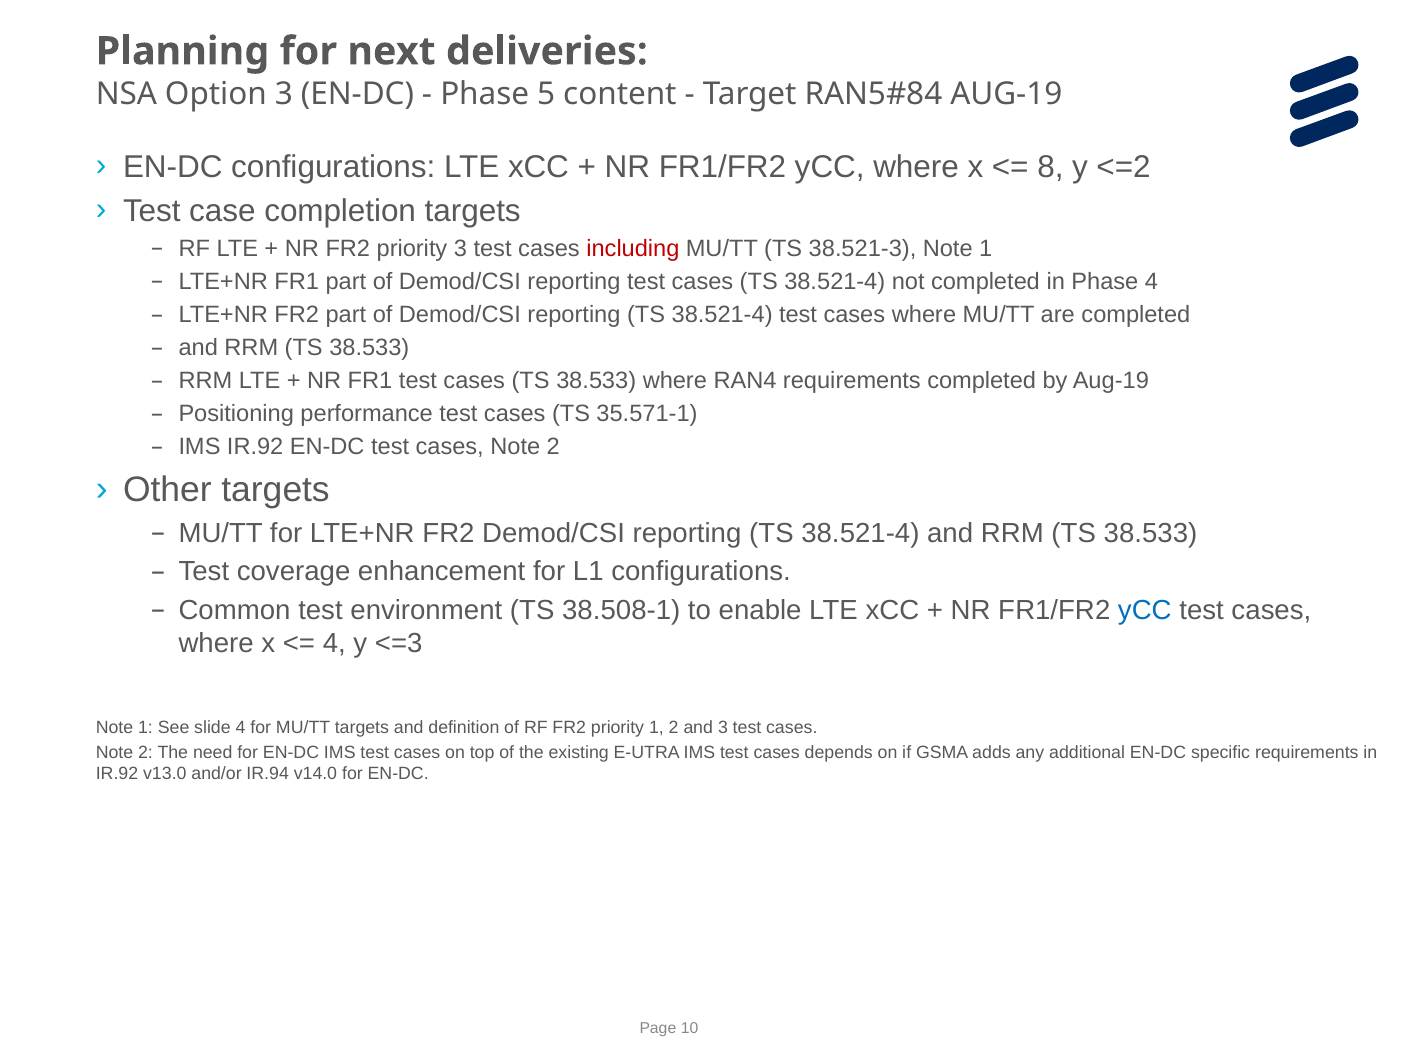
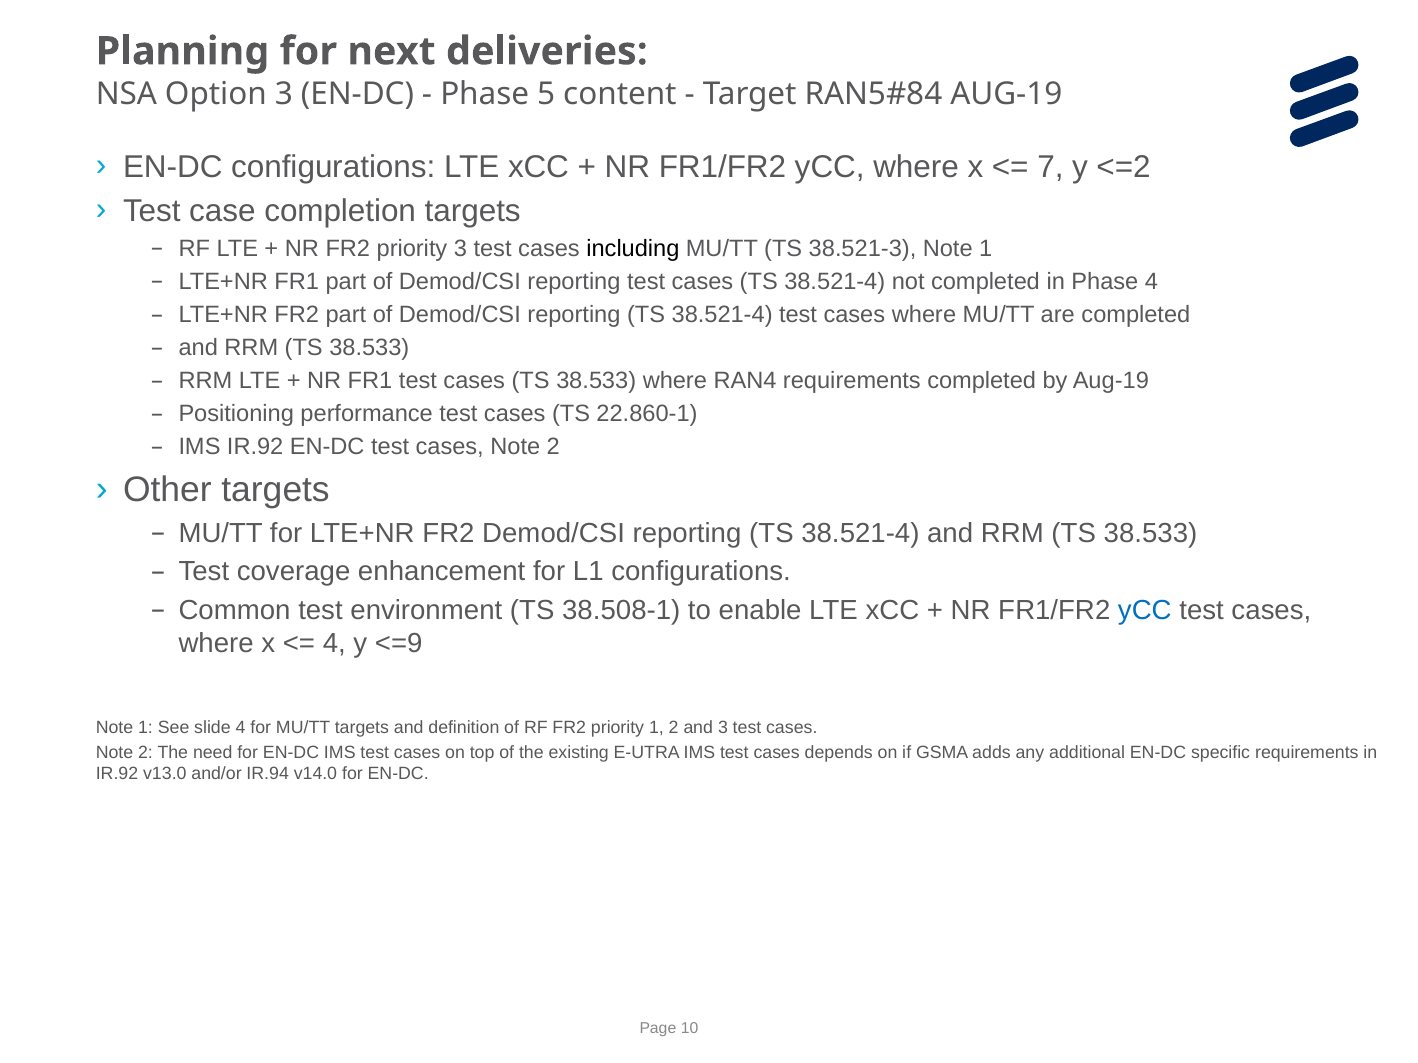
8: 8 -> 7 (1050, 167)
including colour: red -> black (633, 249)
35.571-1: 35.571-1 -> 22.860-1 (647, 414)
<=3: <=3 -> <=9 (399, 644)
